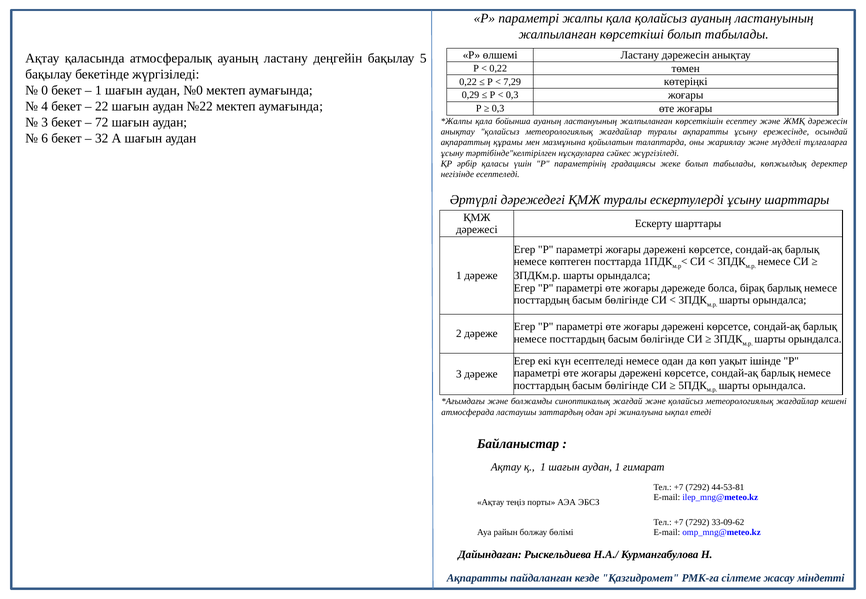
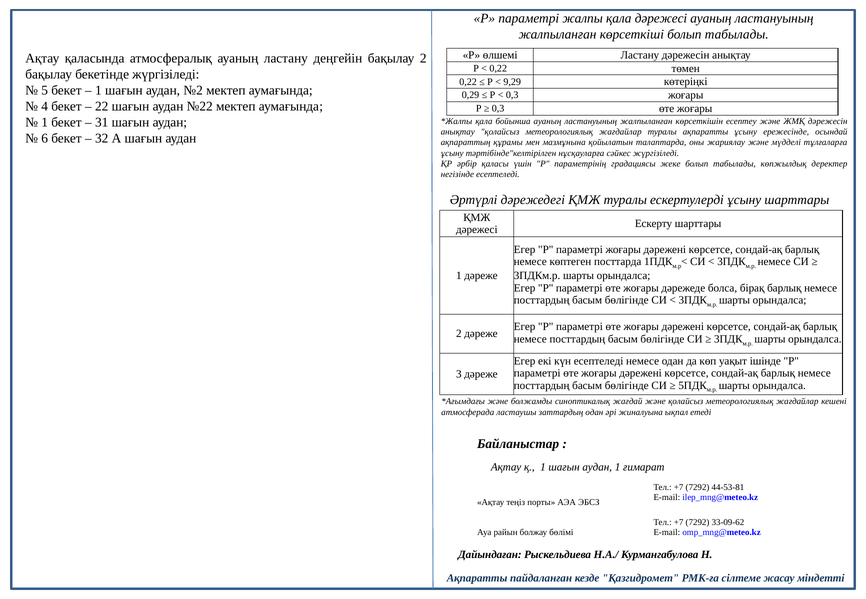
қала қолайсыз: қолайсыз -> дәрежесі (661, 18)
бақылау 5: 5 -> 2 (423, 59)
7,29: 7,29 -> 9,29 (512, 82)
0: 0 -> 5 (45, 91)
№0: №0 -> №2 (193, 91)
3: 3 -> 1 (45, 123)
72: 72 -> 31 (102, 123)
